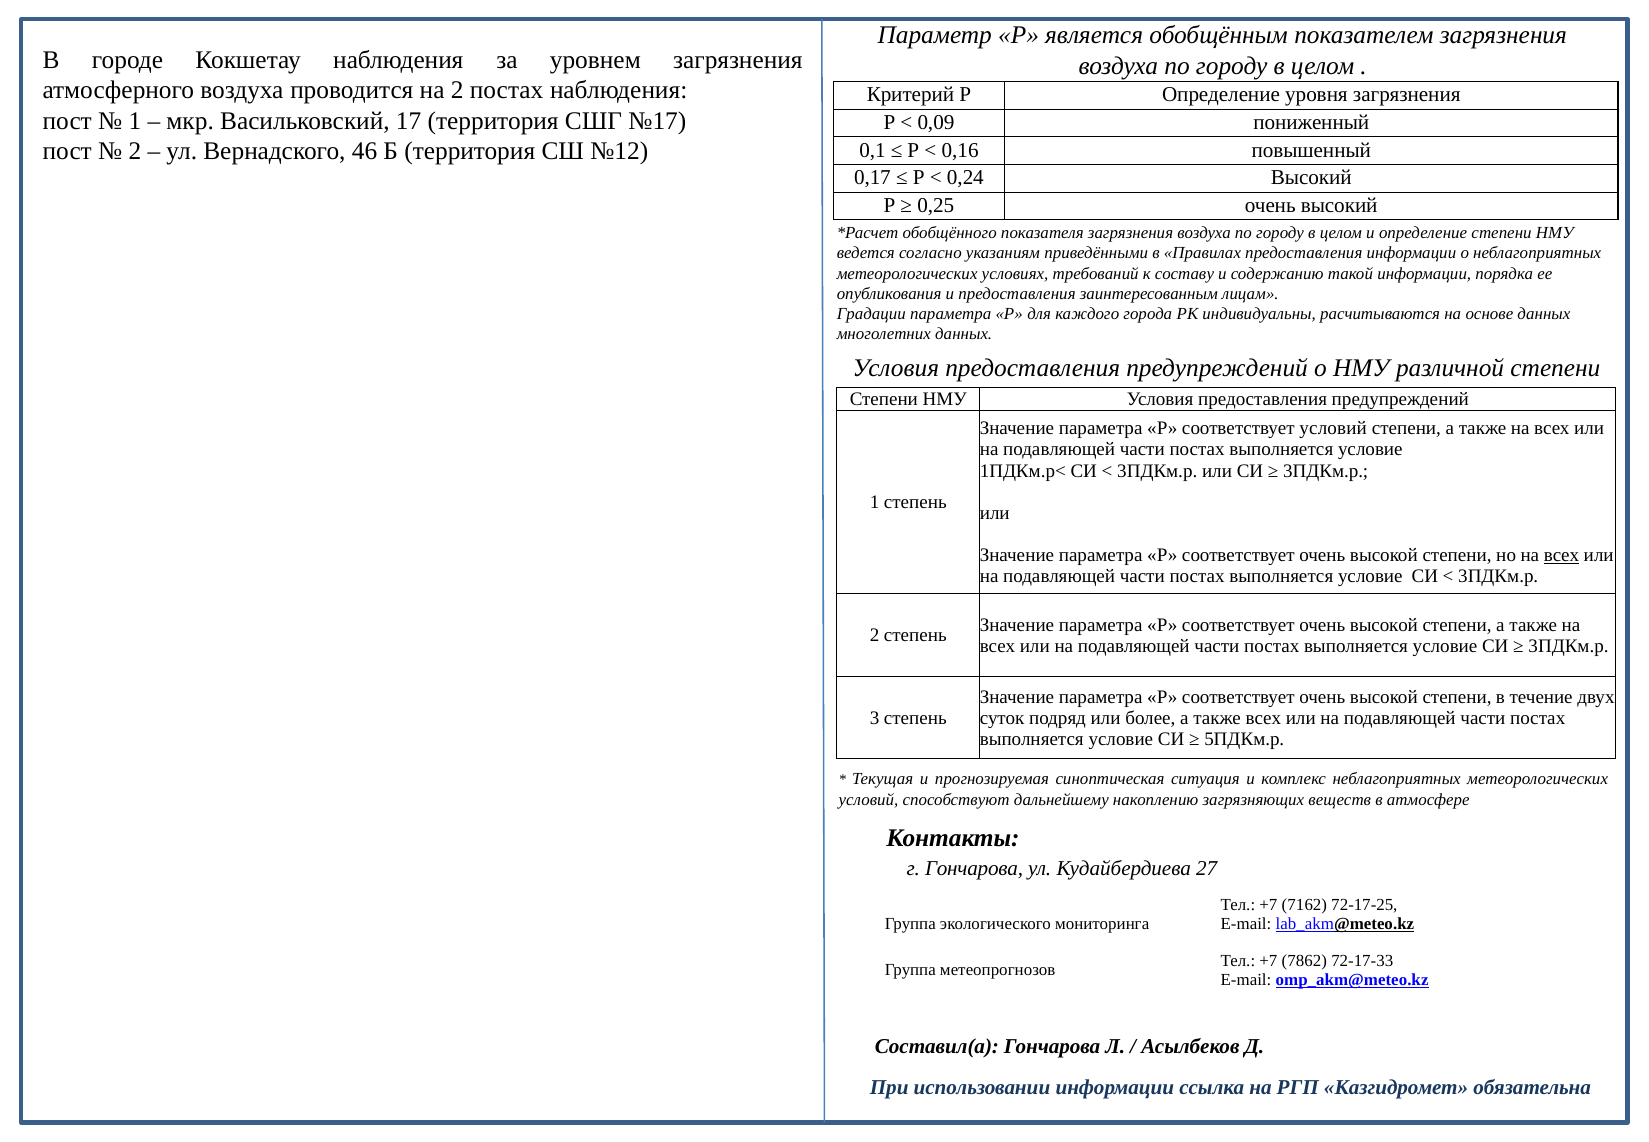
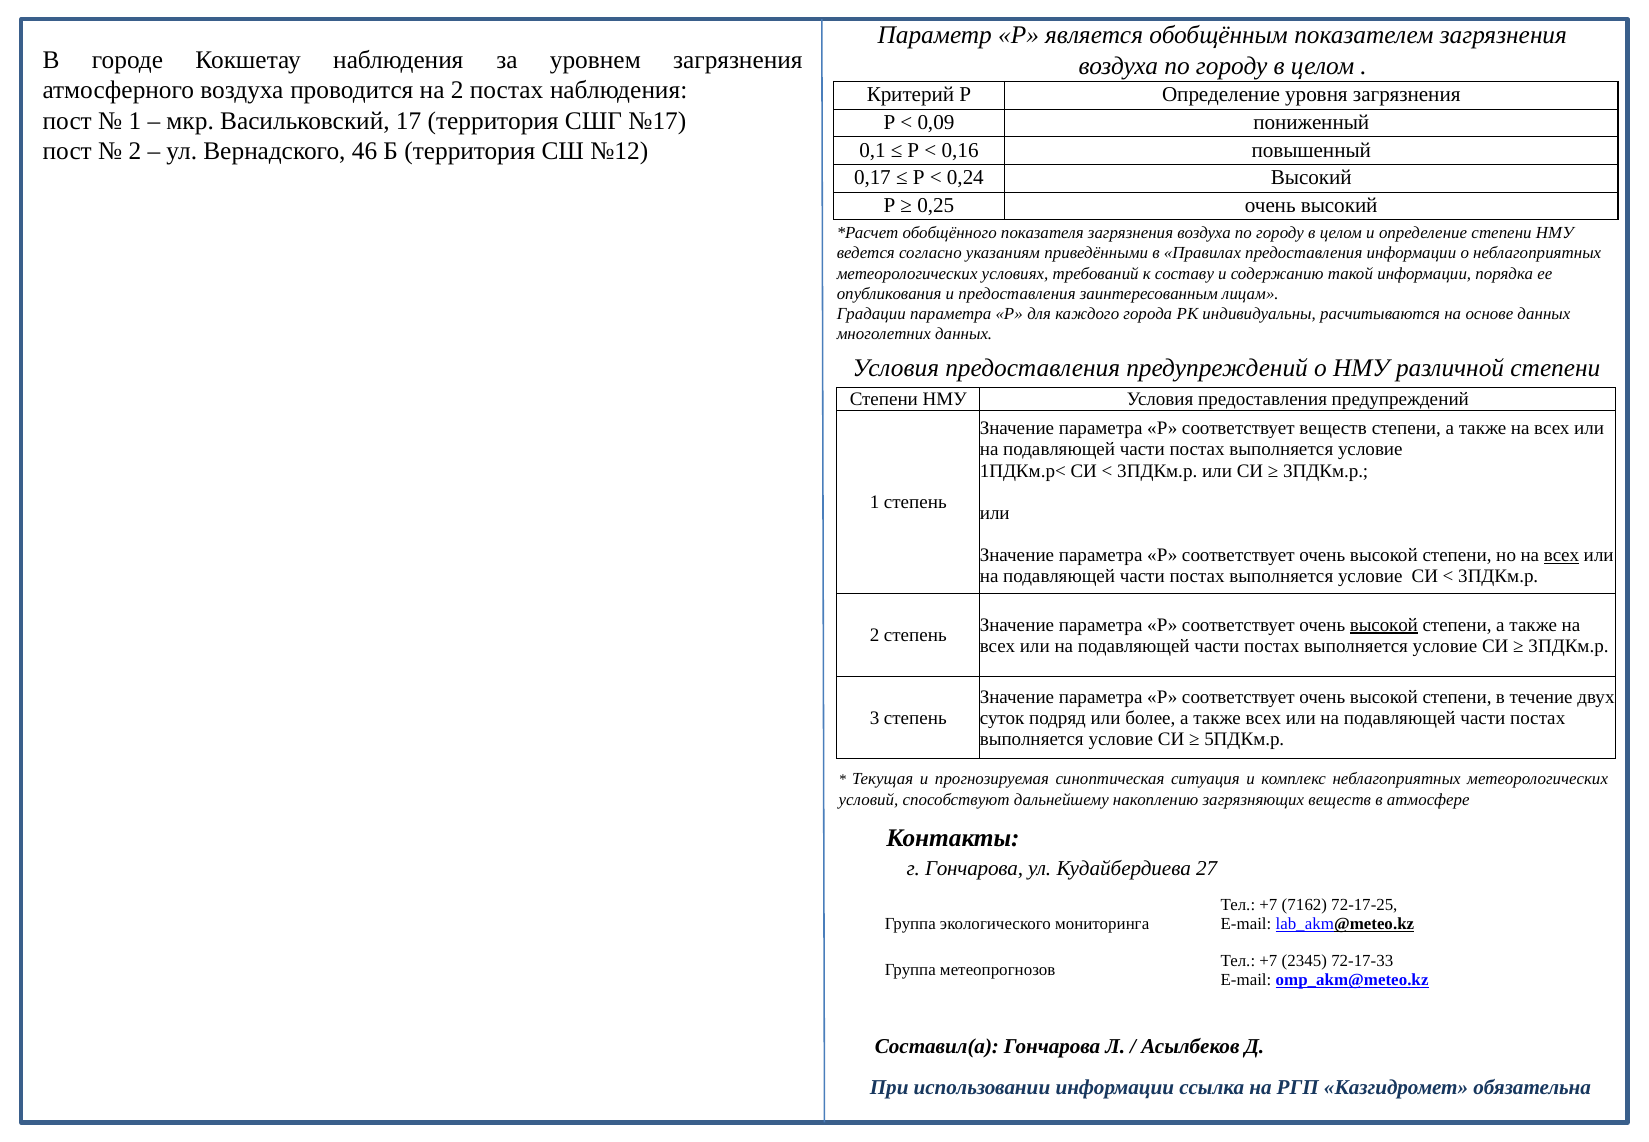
соответствует условий: условий -> веществ (1333, 428)
высокой underline: none -> present (1384, 625)
7862: 7862 -> 2345 (1304, 961)
